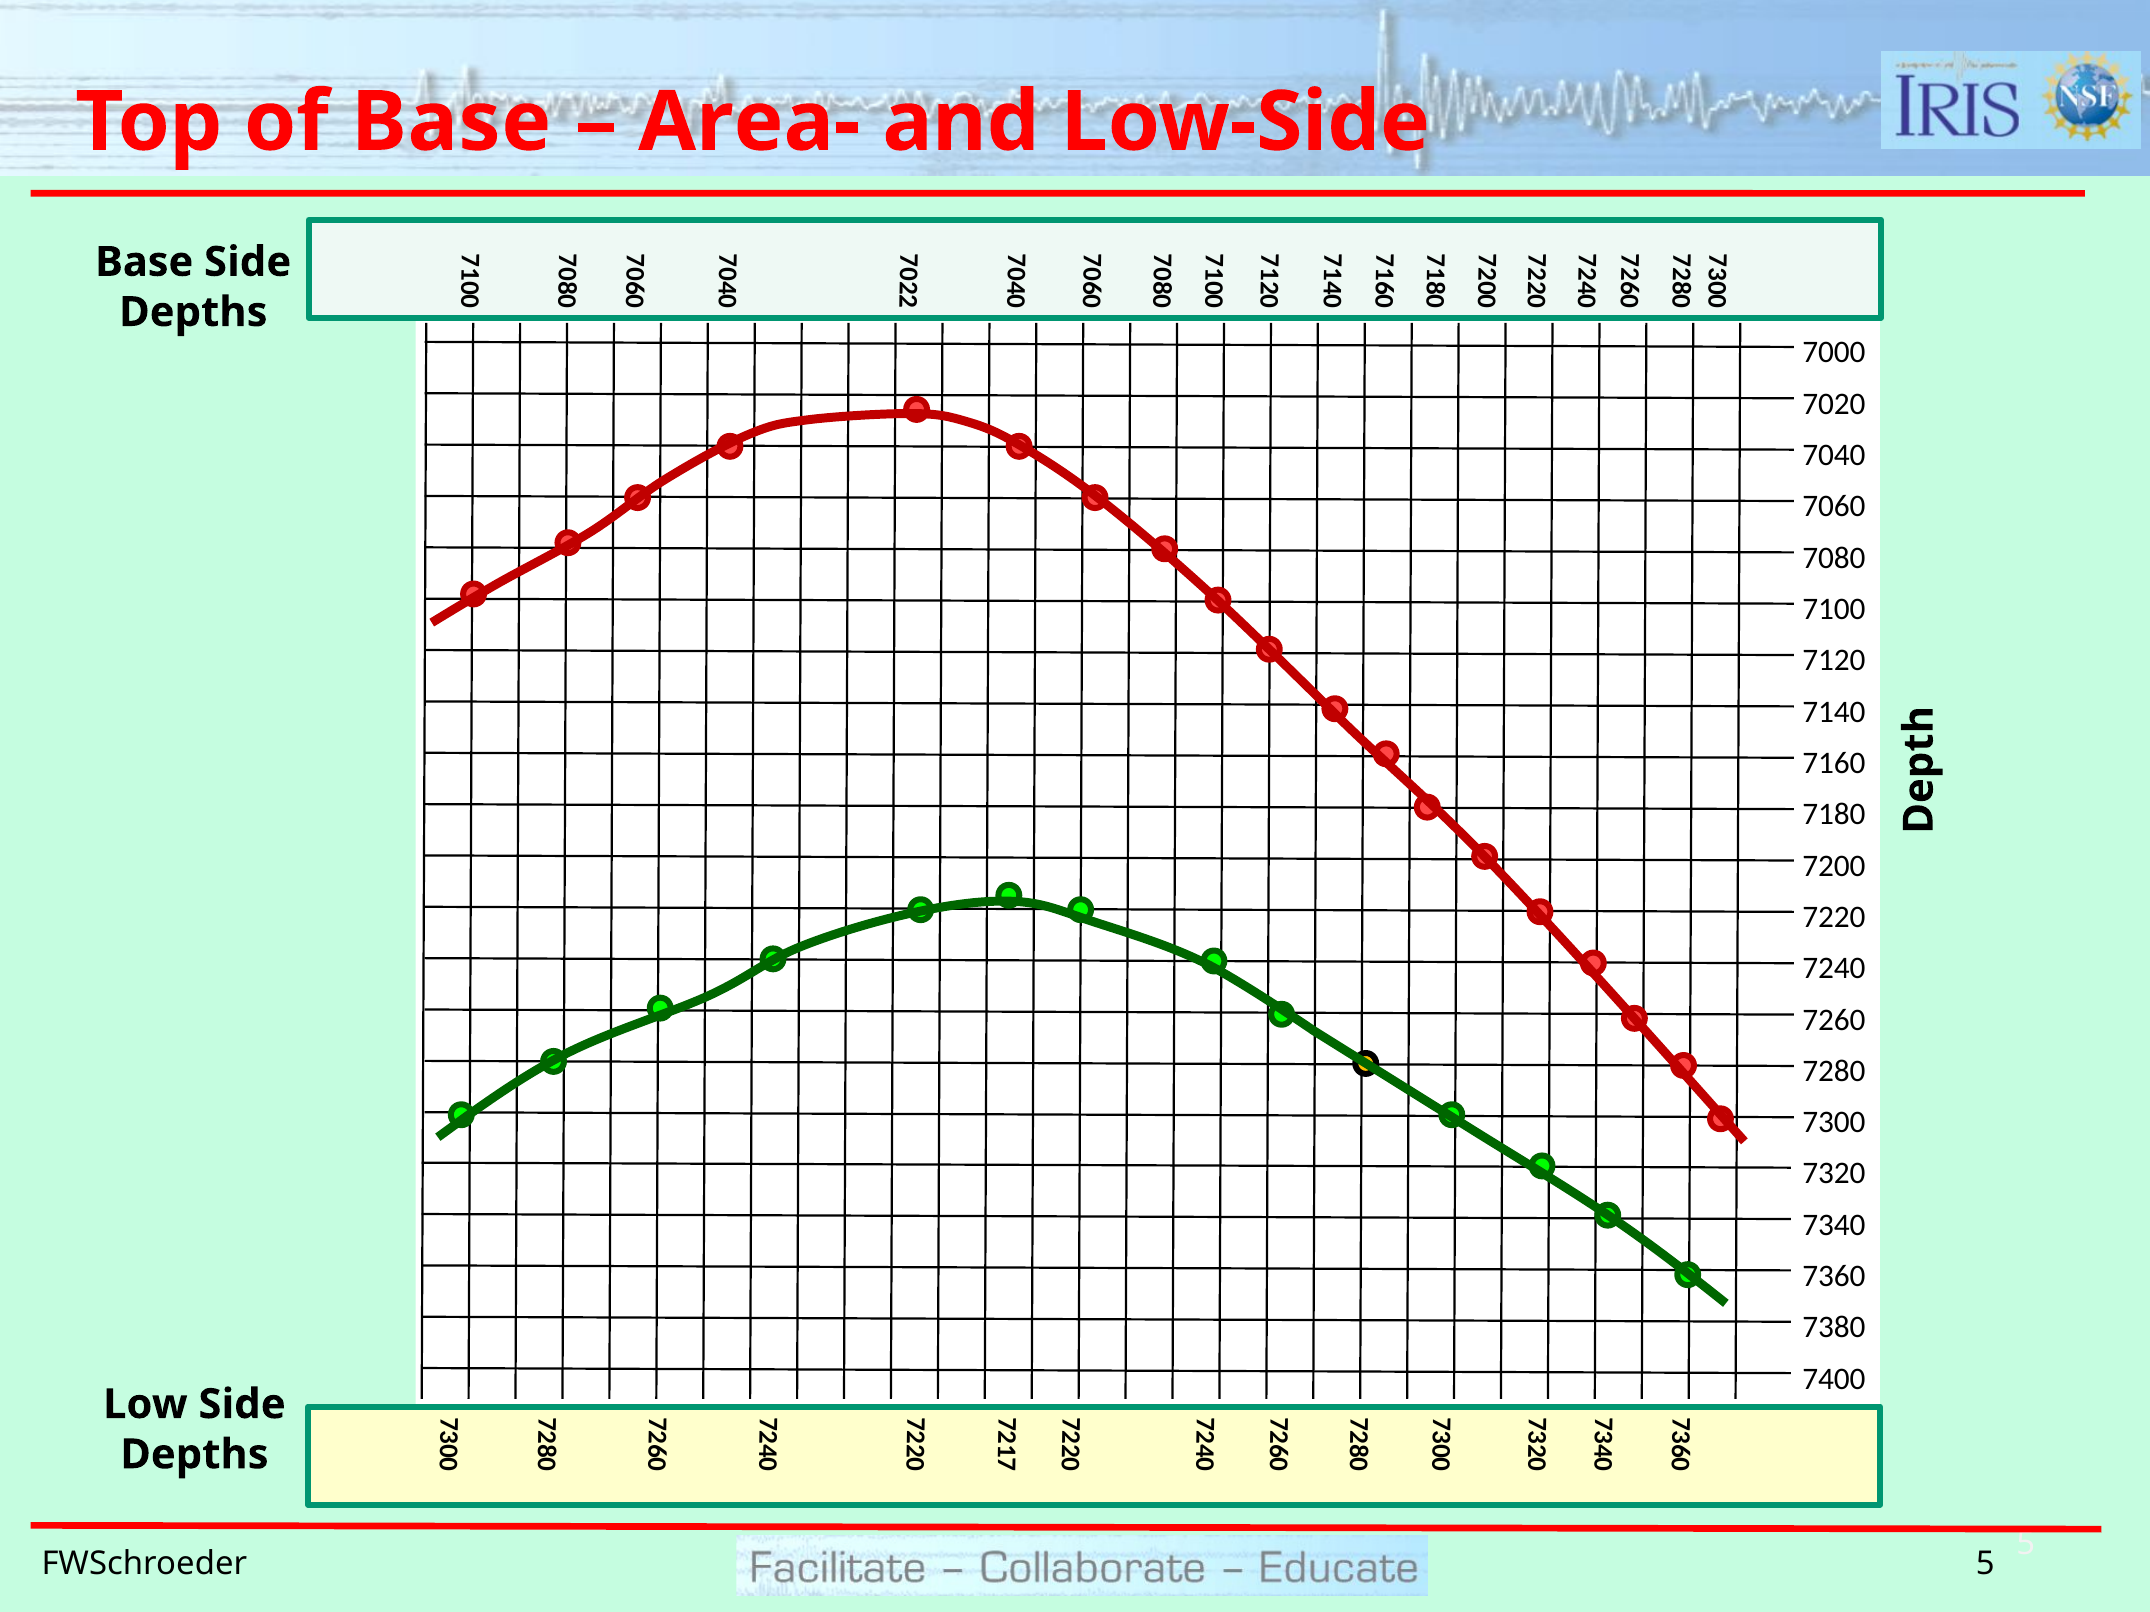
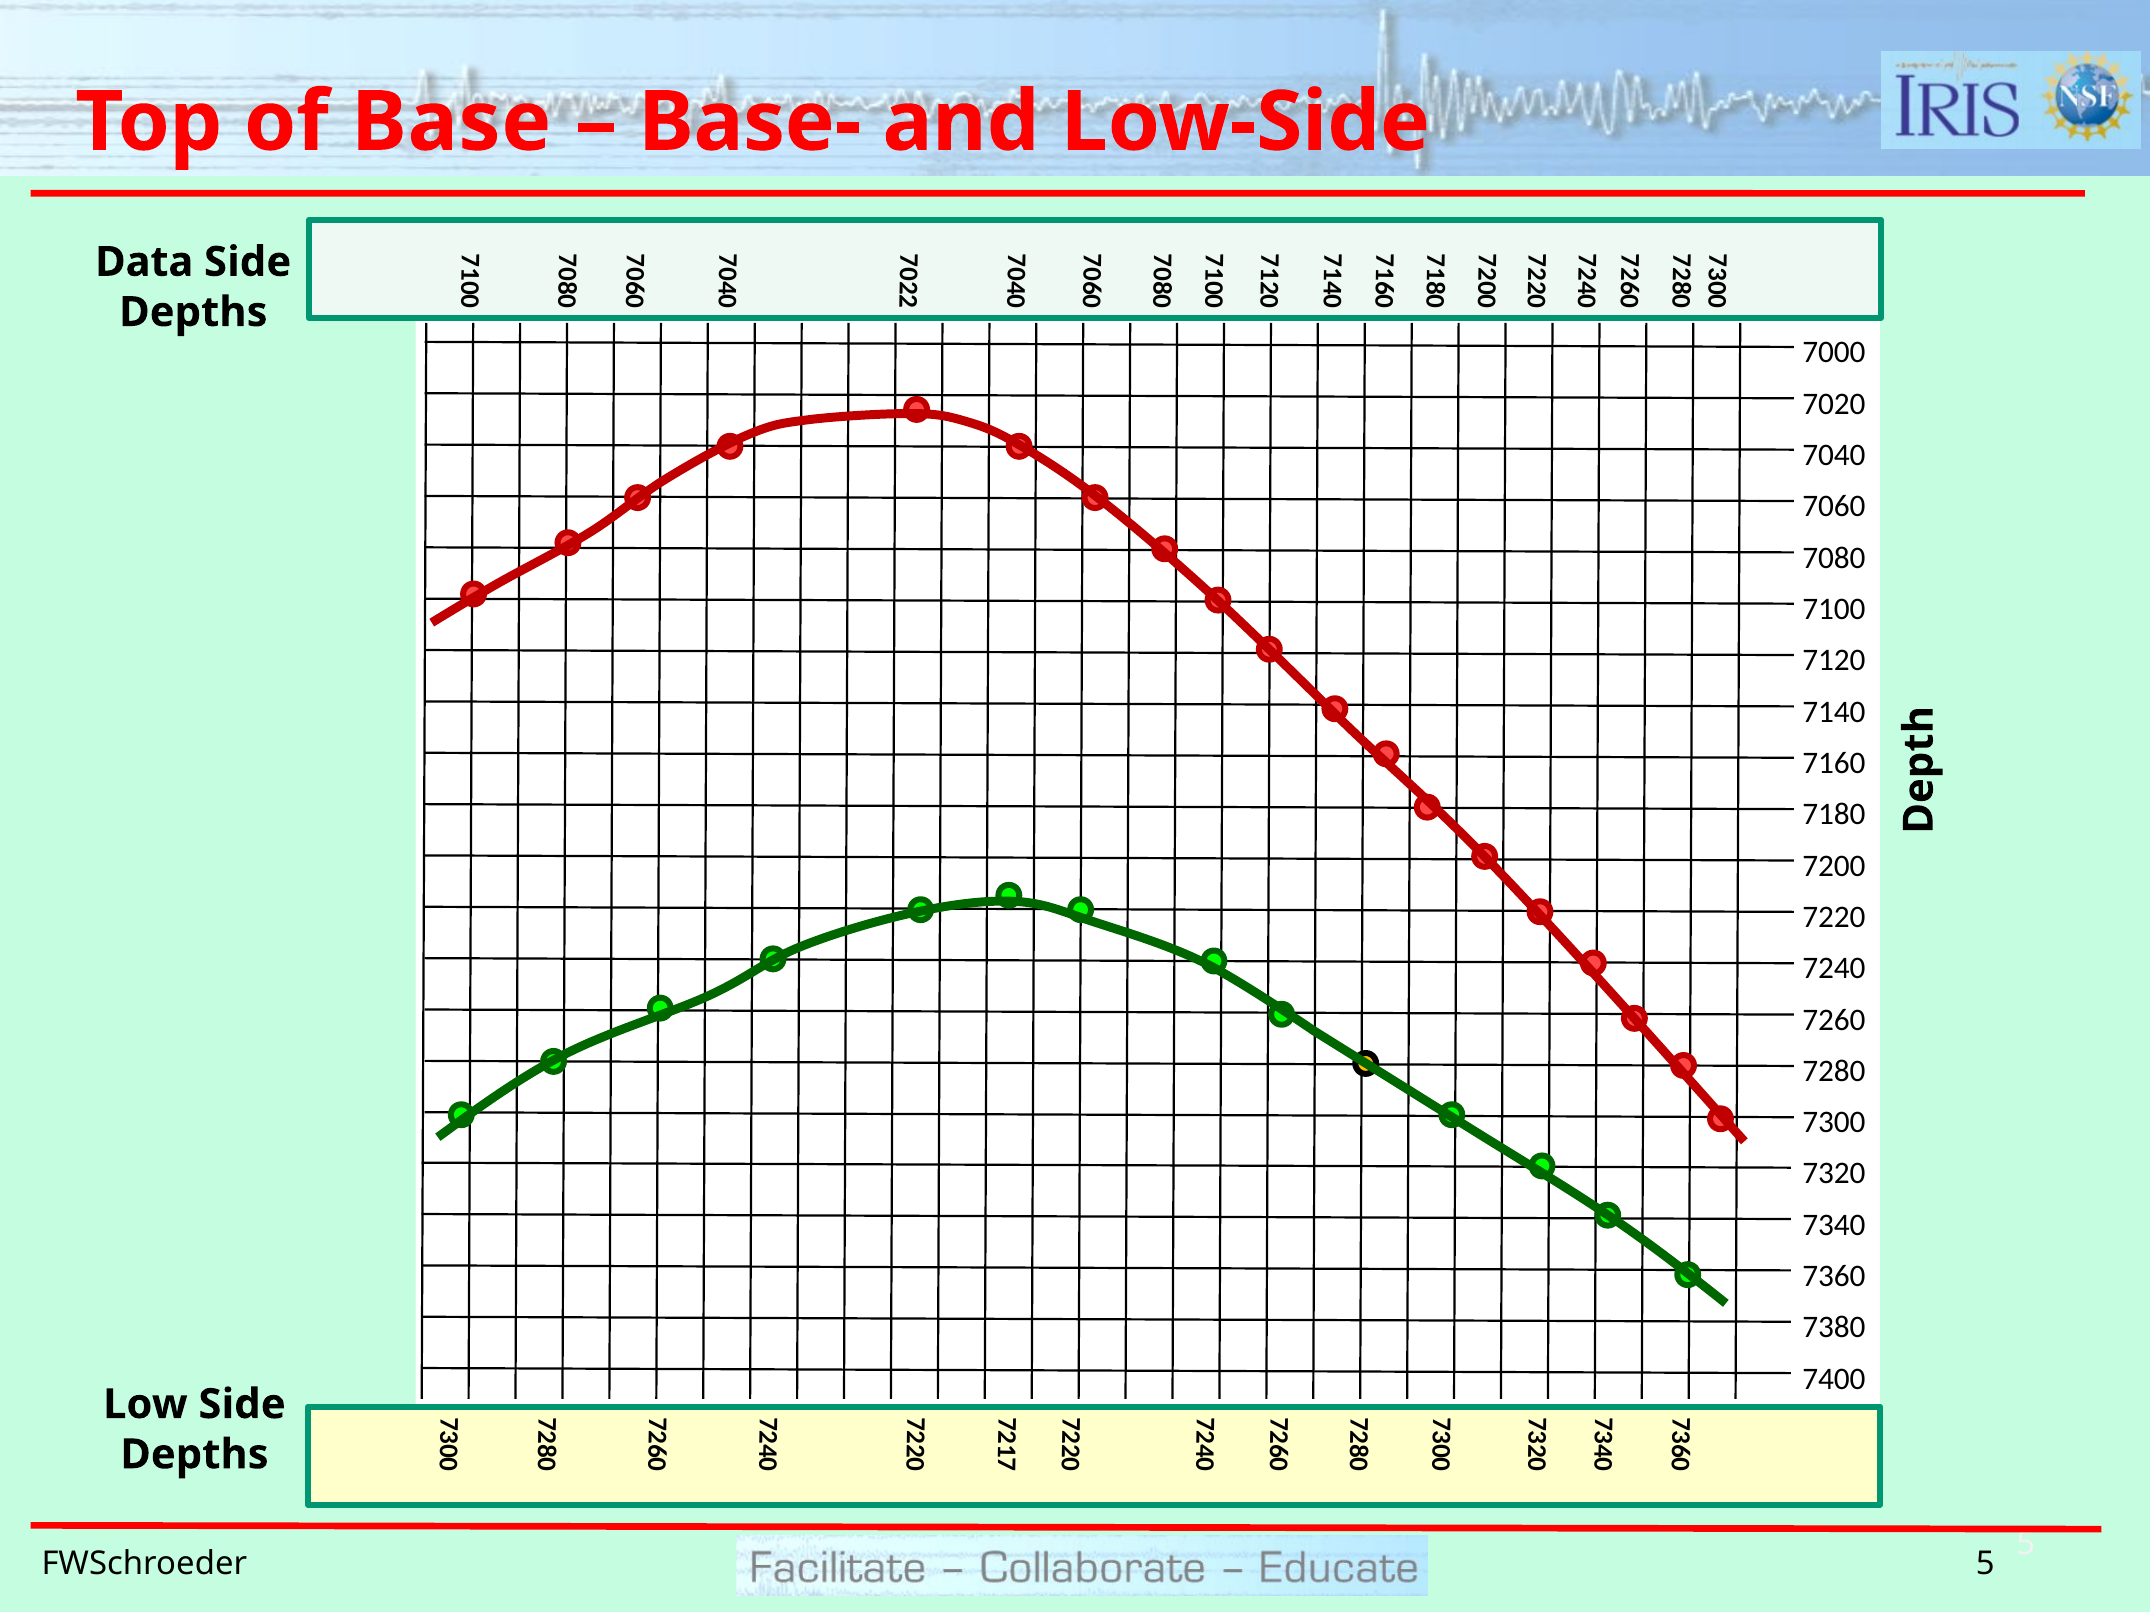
Area-: Area- -> Base- (750, 122)
Base: Base -> Data (144, 262)
